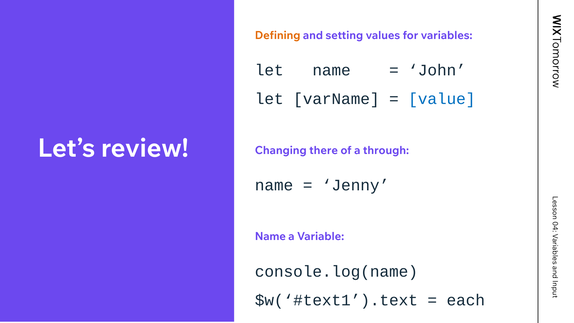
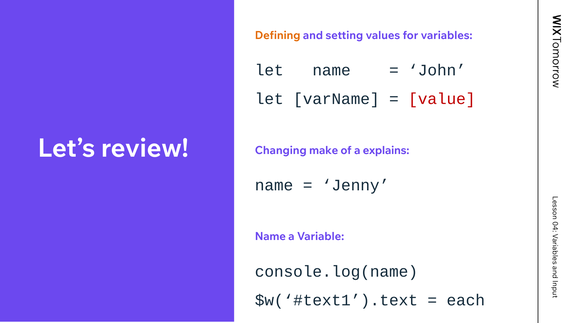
value colour: blue -> red (442, 99)
there: there -> make (324, 150)
through: through -> explains (386, 150)
